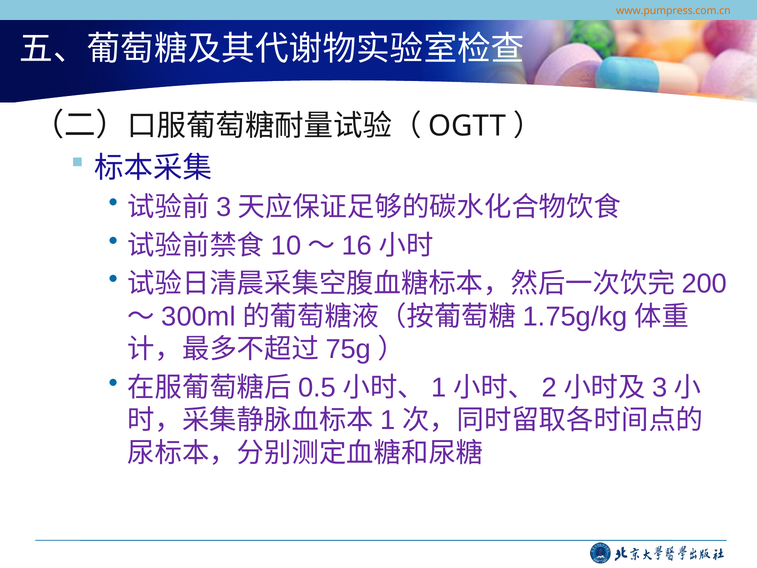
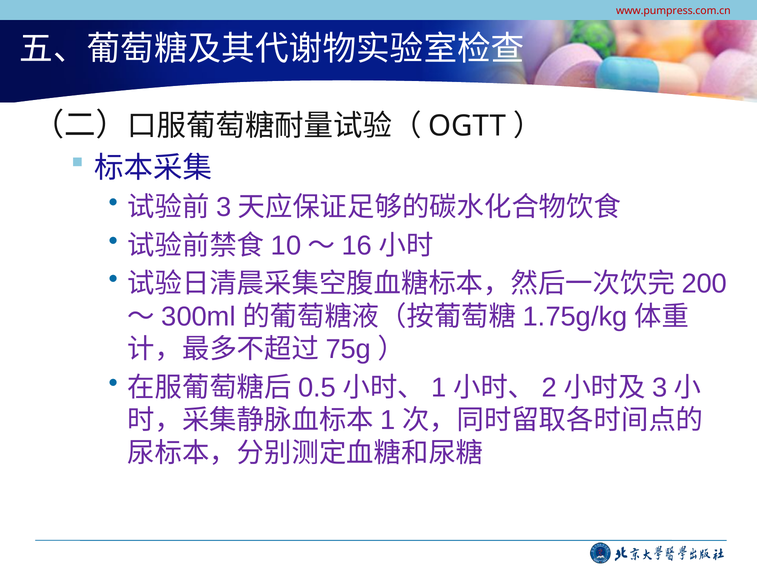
www.pumpress.com.cn colour: orange -> red (673, 11)
